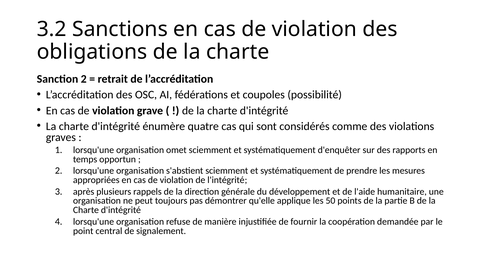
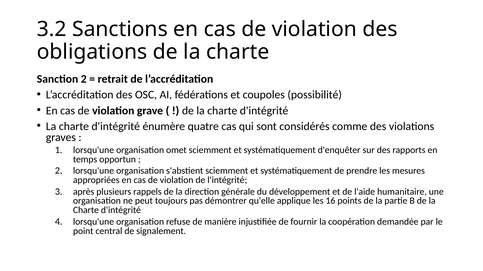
50: 50 -> 16 (330, 201)
